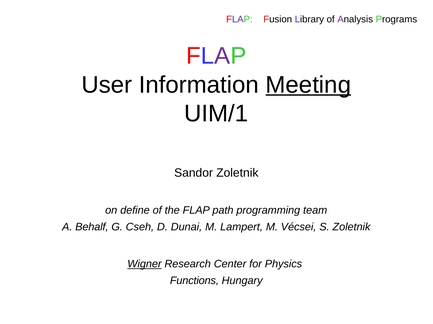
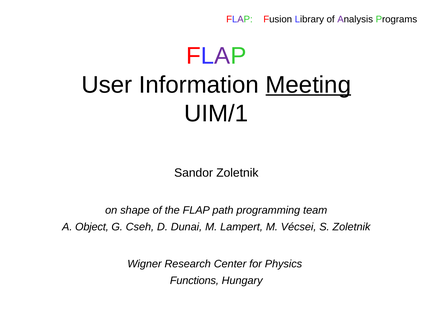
define: define -> shape (135, 211)
Behalf: Behalf -> Object (92, 227)
Wigner underline: present -> none (144, 264)
